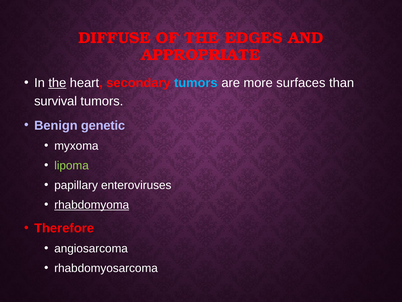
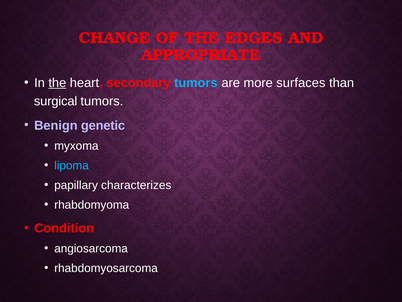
DIFFUSE: DIFFUSE -> CHANGE (114, 38)
survival: survival -> surgical (56, 101)
lipoma colour: light green -> light blue (72, 165)
enteroviruses: enteroviruses -> characterizes (136, 185)
rhabdomyoma underline: present -> none (92, 205)
Therefore: Therefore -> Condition (64, 228)
